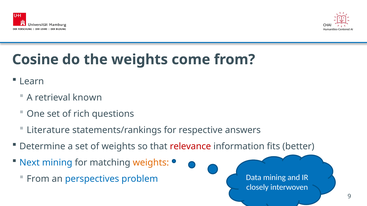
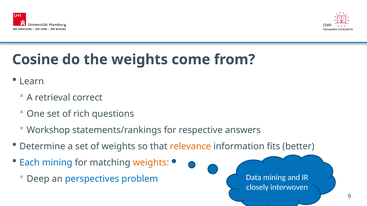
known: known -> correct (87, 98)
Literature: Literature -> Workshop (48, 130)
relevance colour: red -> orange (190, 147)
Next: Next -> Each (30, 163)
From: From -> Deep (38, 179)
